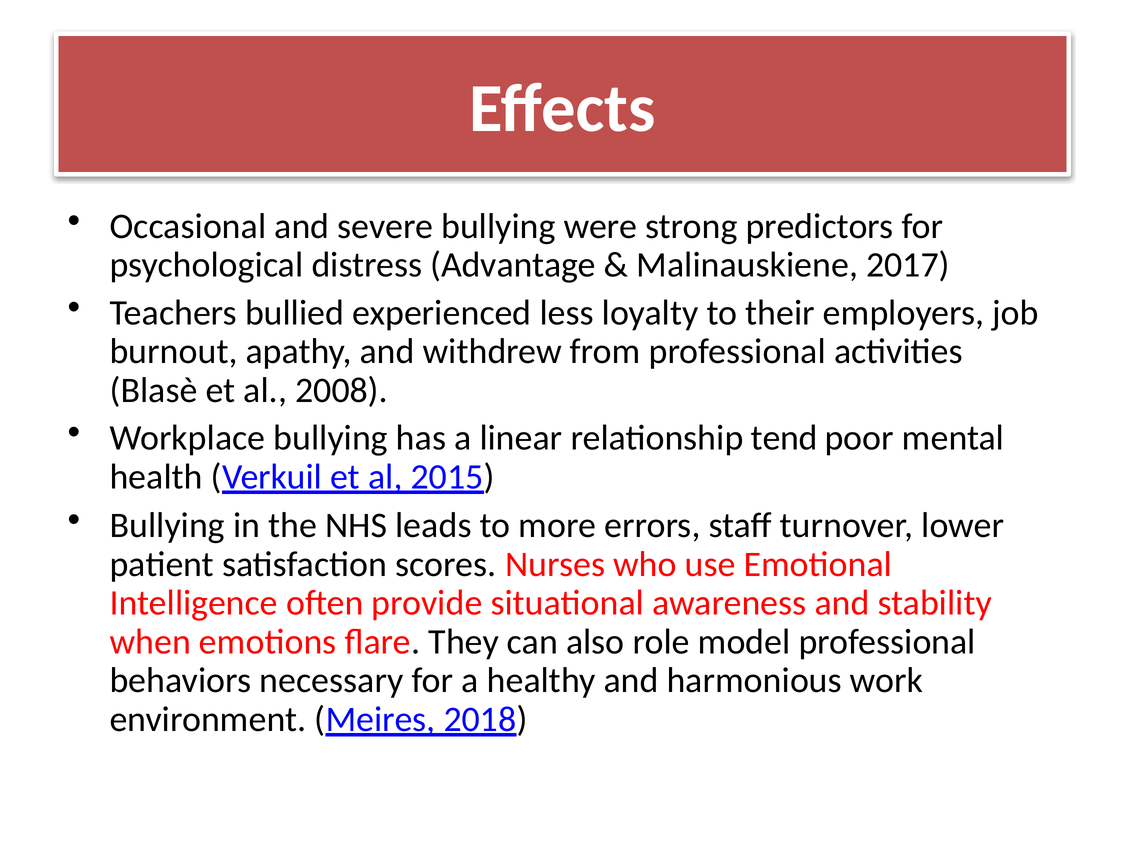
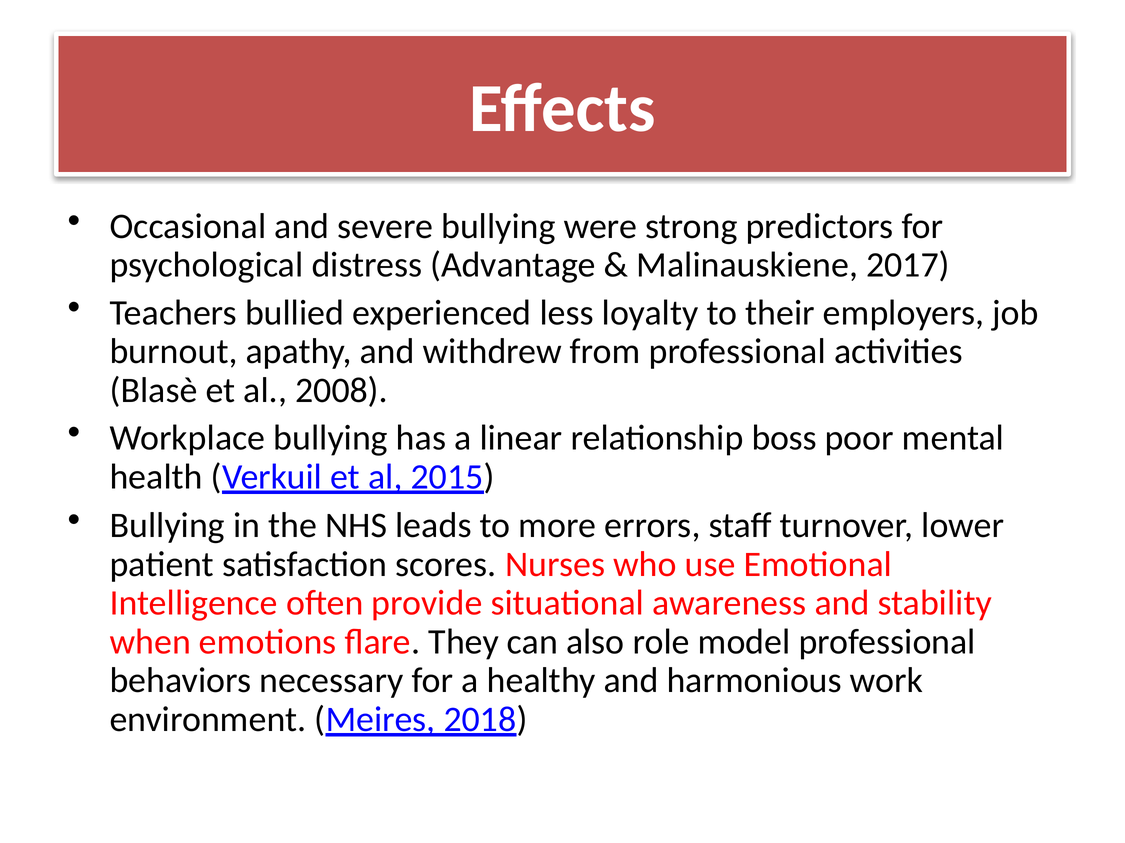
tend: tend -> boss (784, 439)
